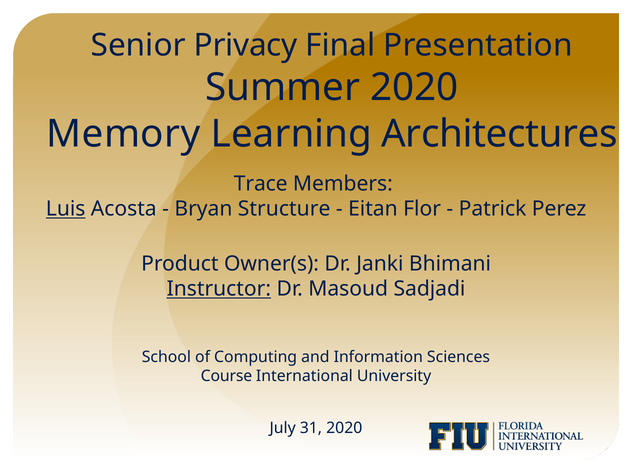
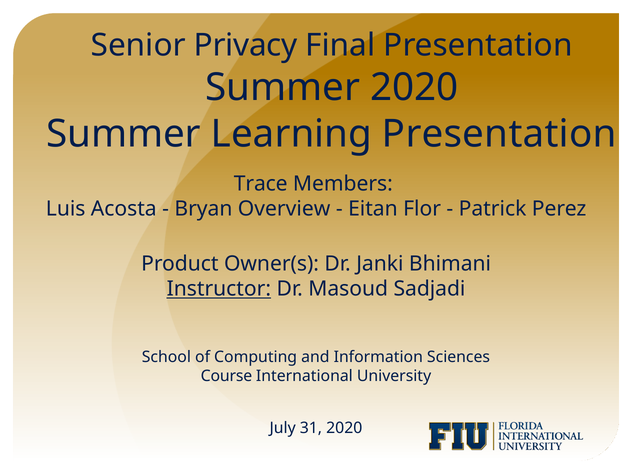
Memory: Memory -> Summer (124, 134)
Learning Architectures: Architectures -> Presentation (499, 134)
Luis underline: present -> none (66, 209)
Structure: Structure -> Overview (284, 209)
